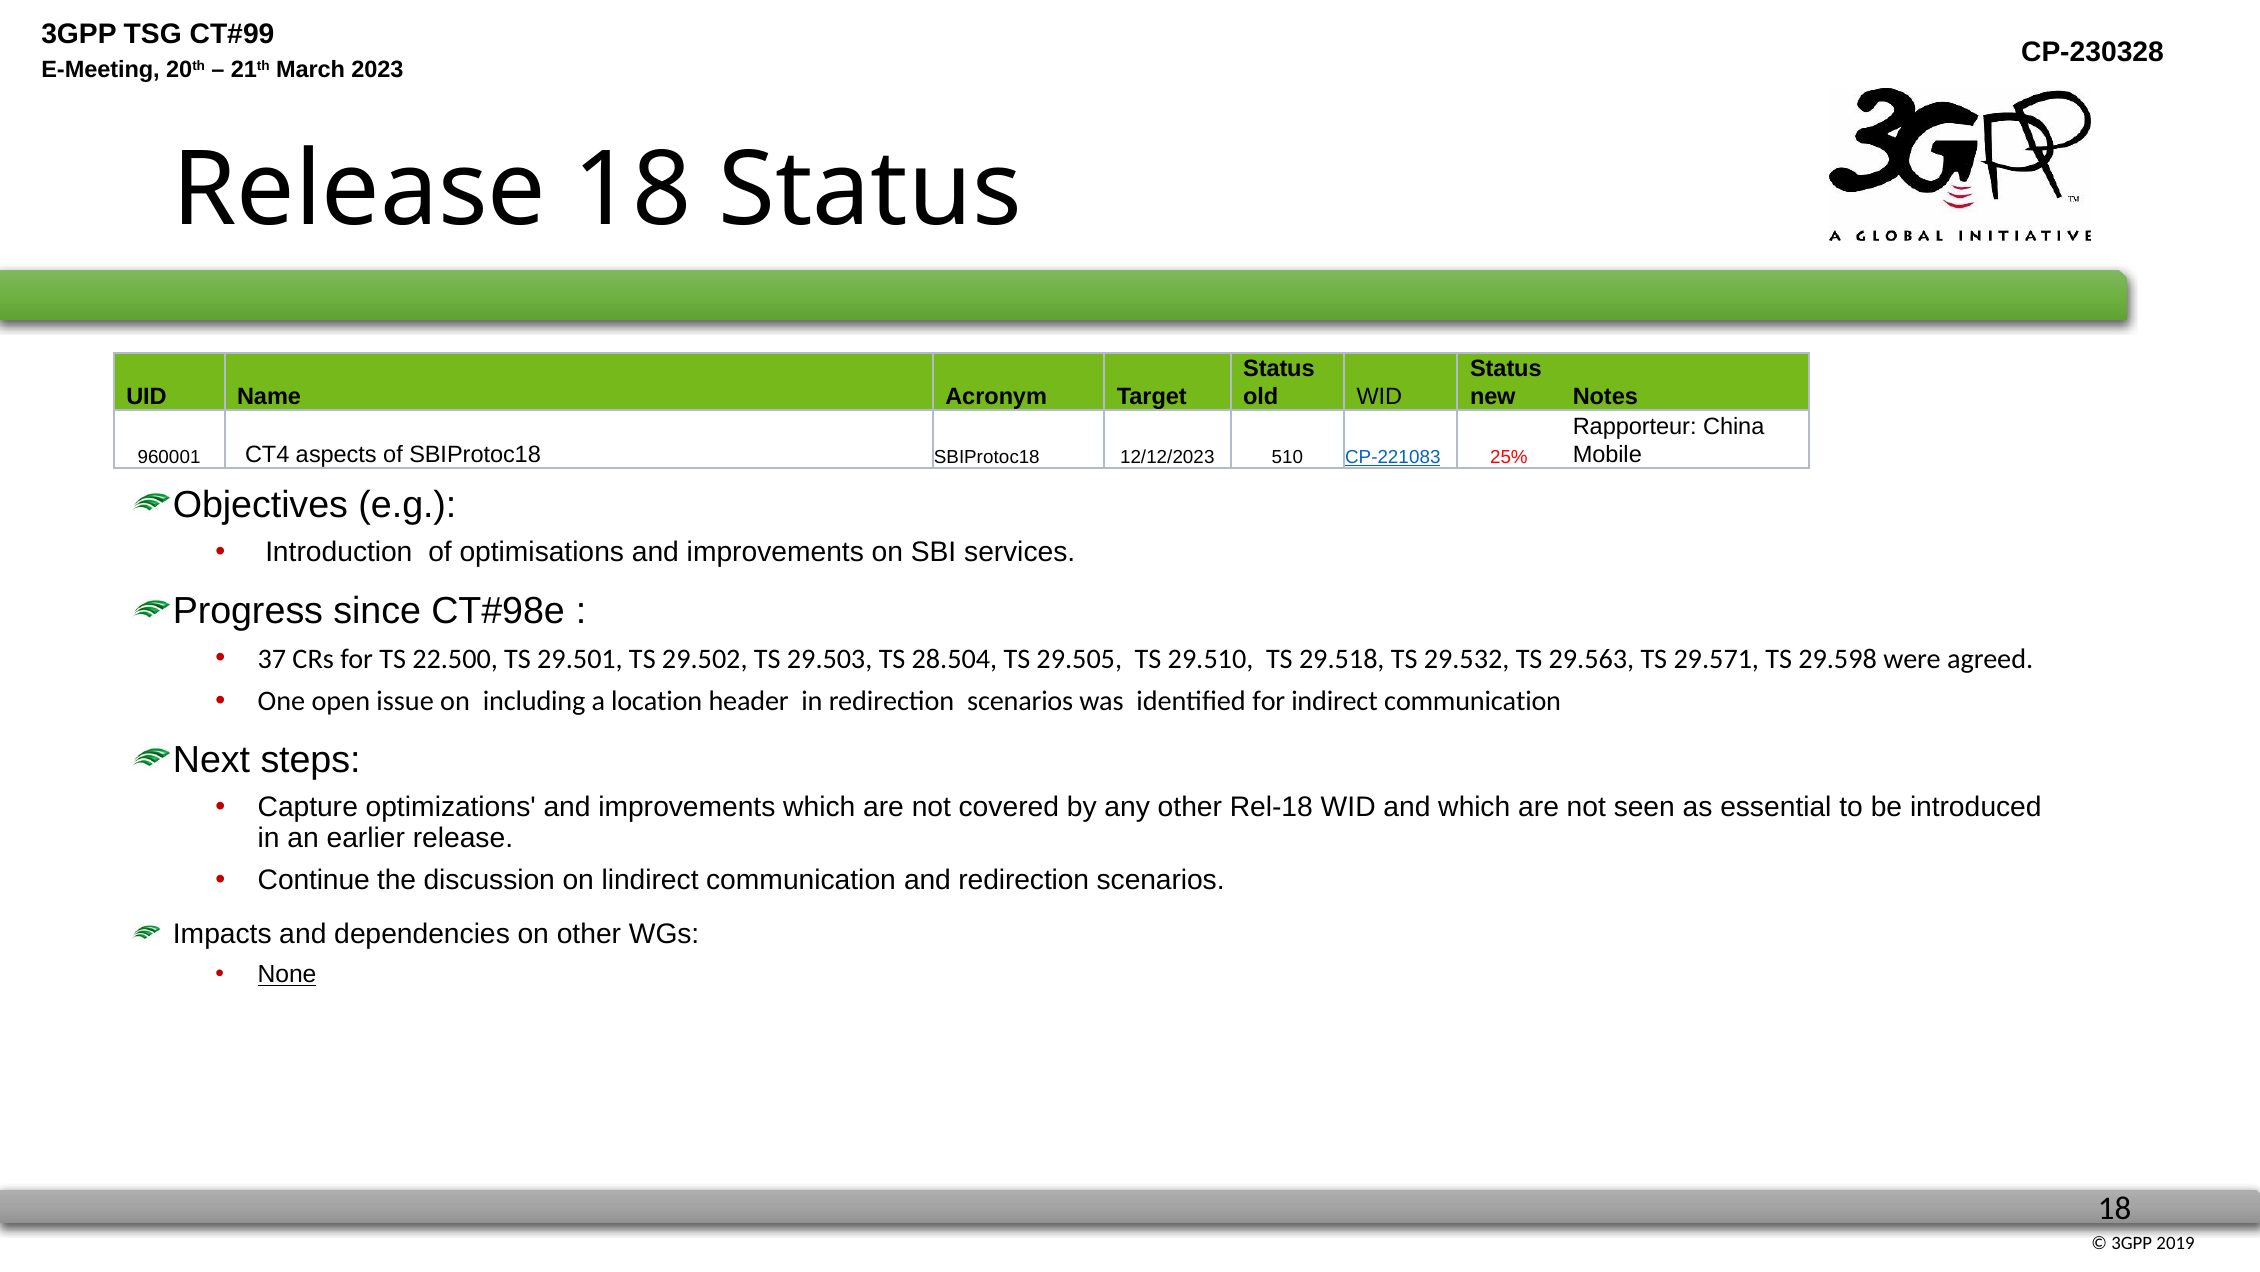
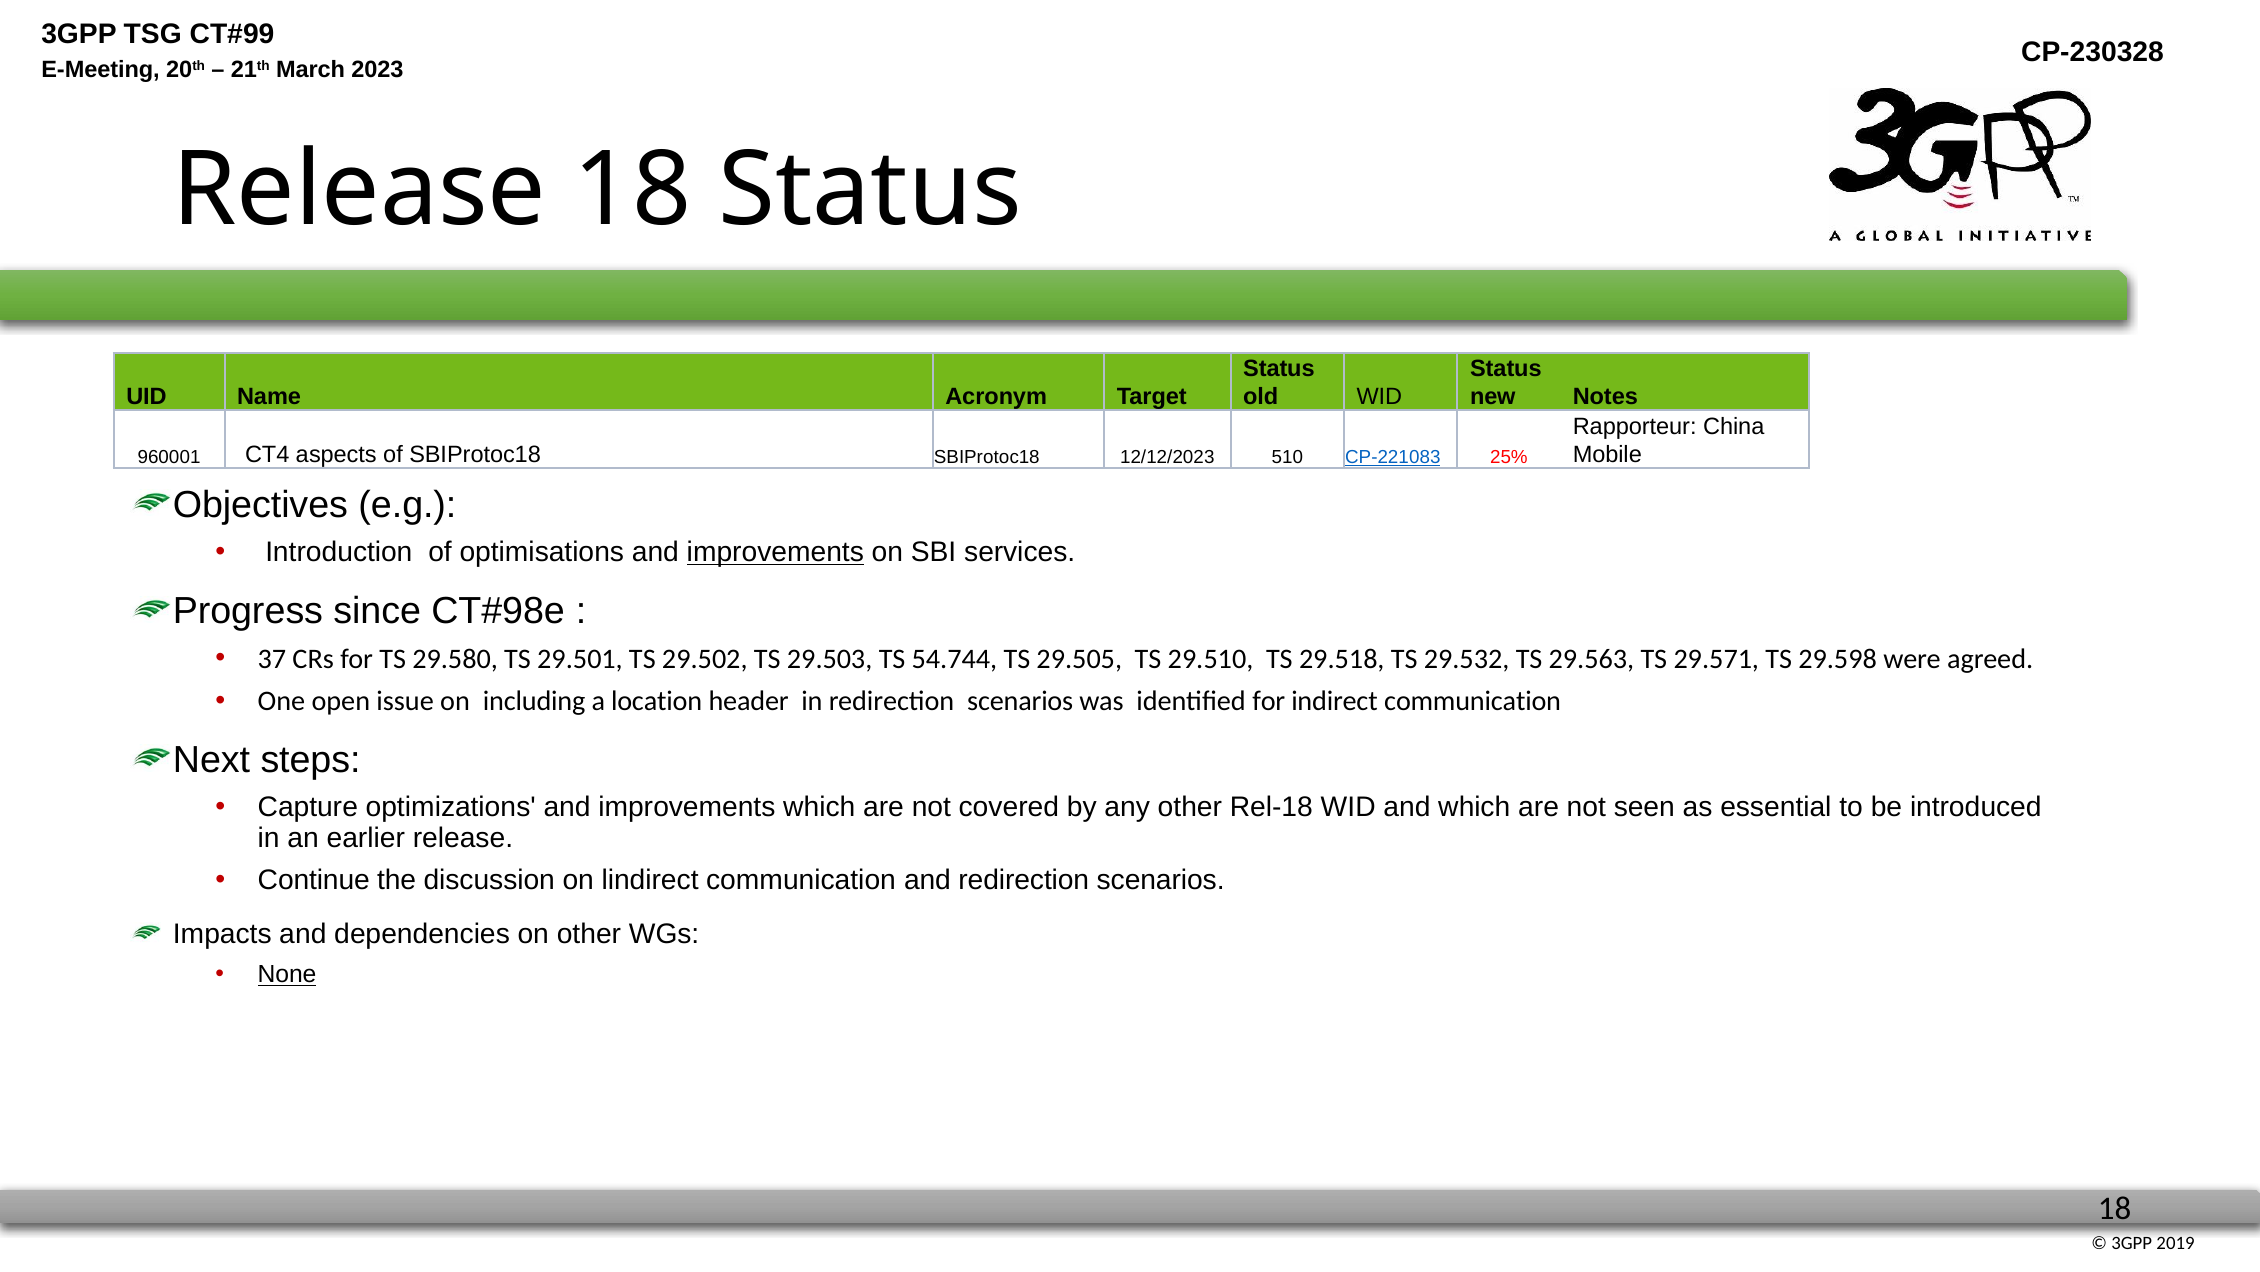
improvements underline: none -> present (775, 552)
22.500: 22.500 -> 29.580 (455, 658)
28.504: 28.504 -> 54.744 (954, 658)
